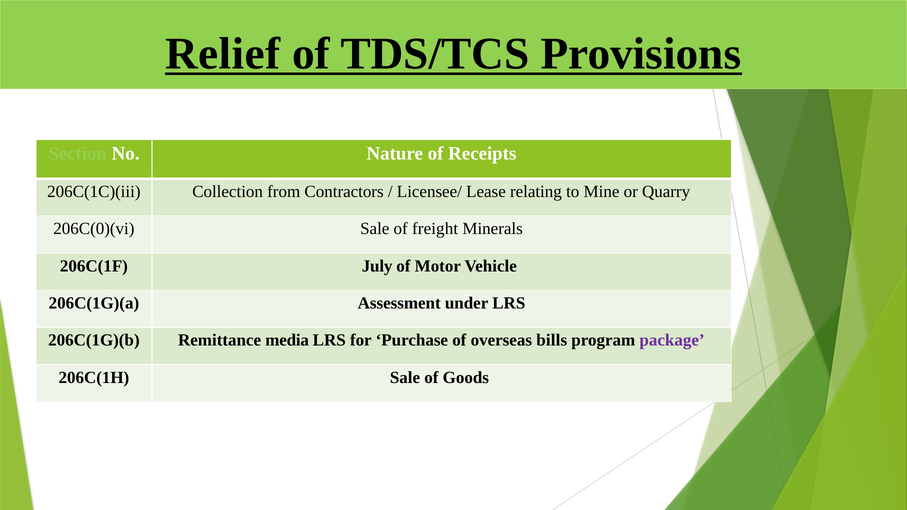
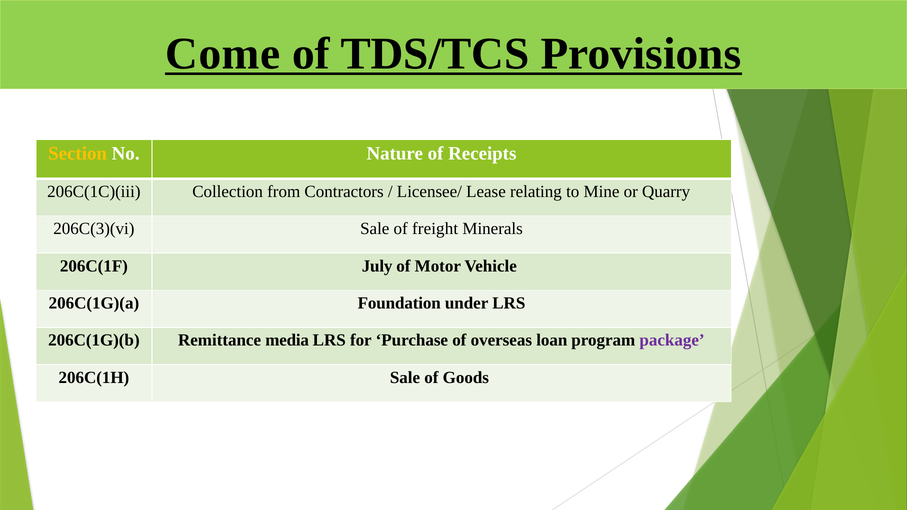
Relief: Relief -> Come (223, 54)
Section colour: light green -> yellow (78, 154)
206C(0)(vi: 206C(0)(vi -> 206C(3)(vi (94, 229)
Assessment: Assessment -> Foundation (399, 303)
bills: bills -> loan (552, 340)
